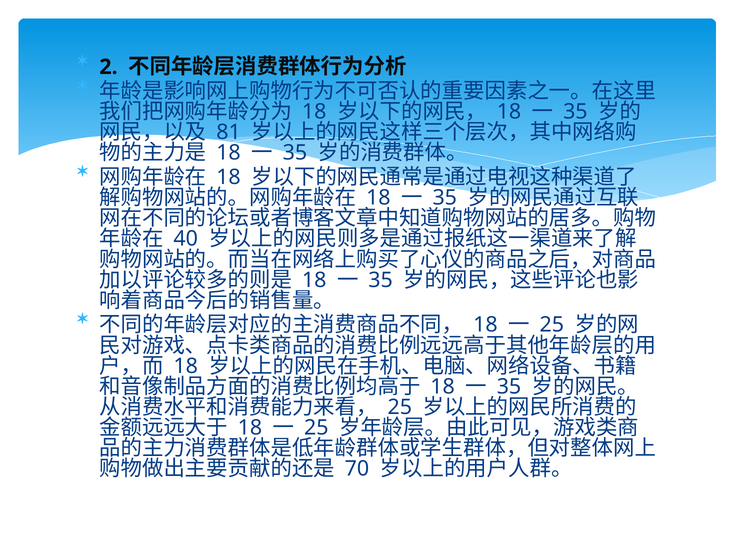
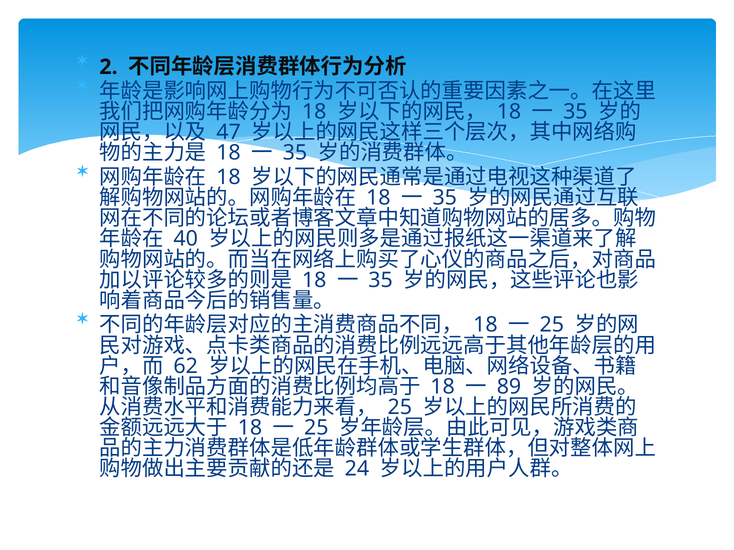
81: 81 -> 47 (229, 133)
18: 18 -> 62 (186, 366)
35: 35 -> 89 (509, 387)
70: 70 -> 24 (357, 469)
